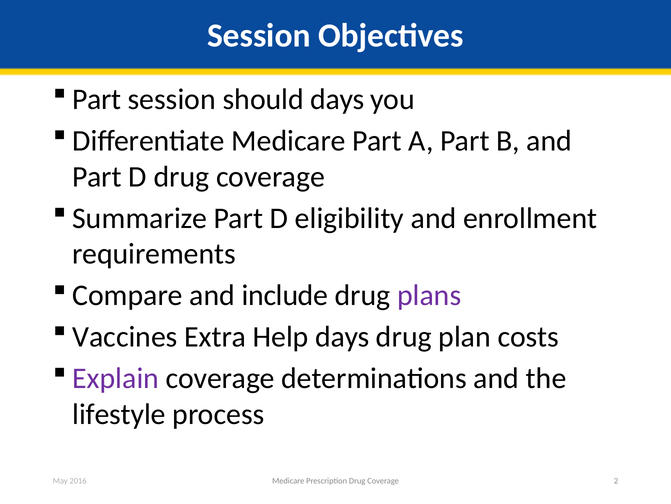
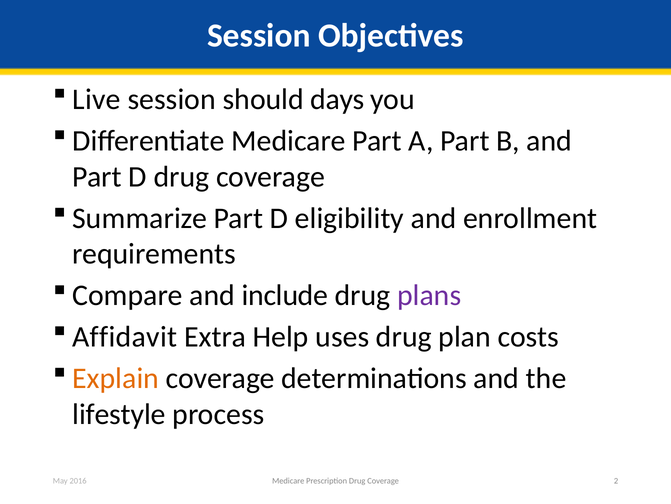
Part: Part -> Live (97, 99)
Vaccines: Vaccines -> Affidavit (125, 336)
Help days: days -> uses (342, 336)
Explain colour: purple -> orange (116, 378)
